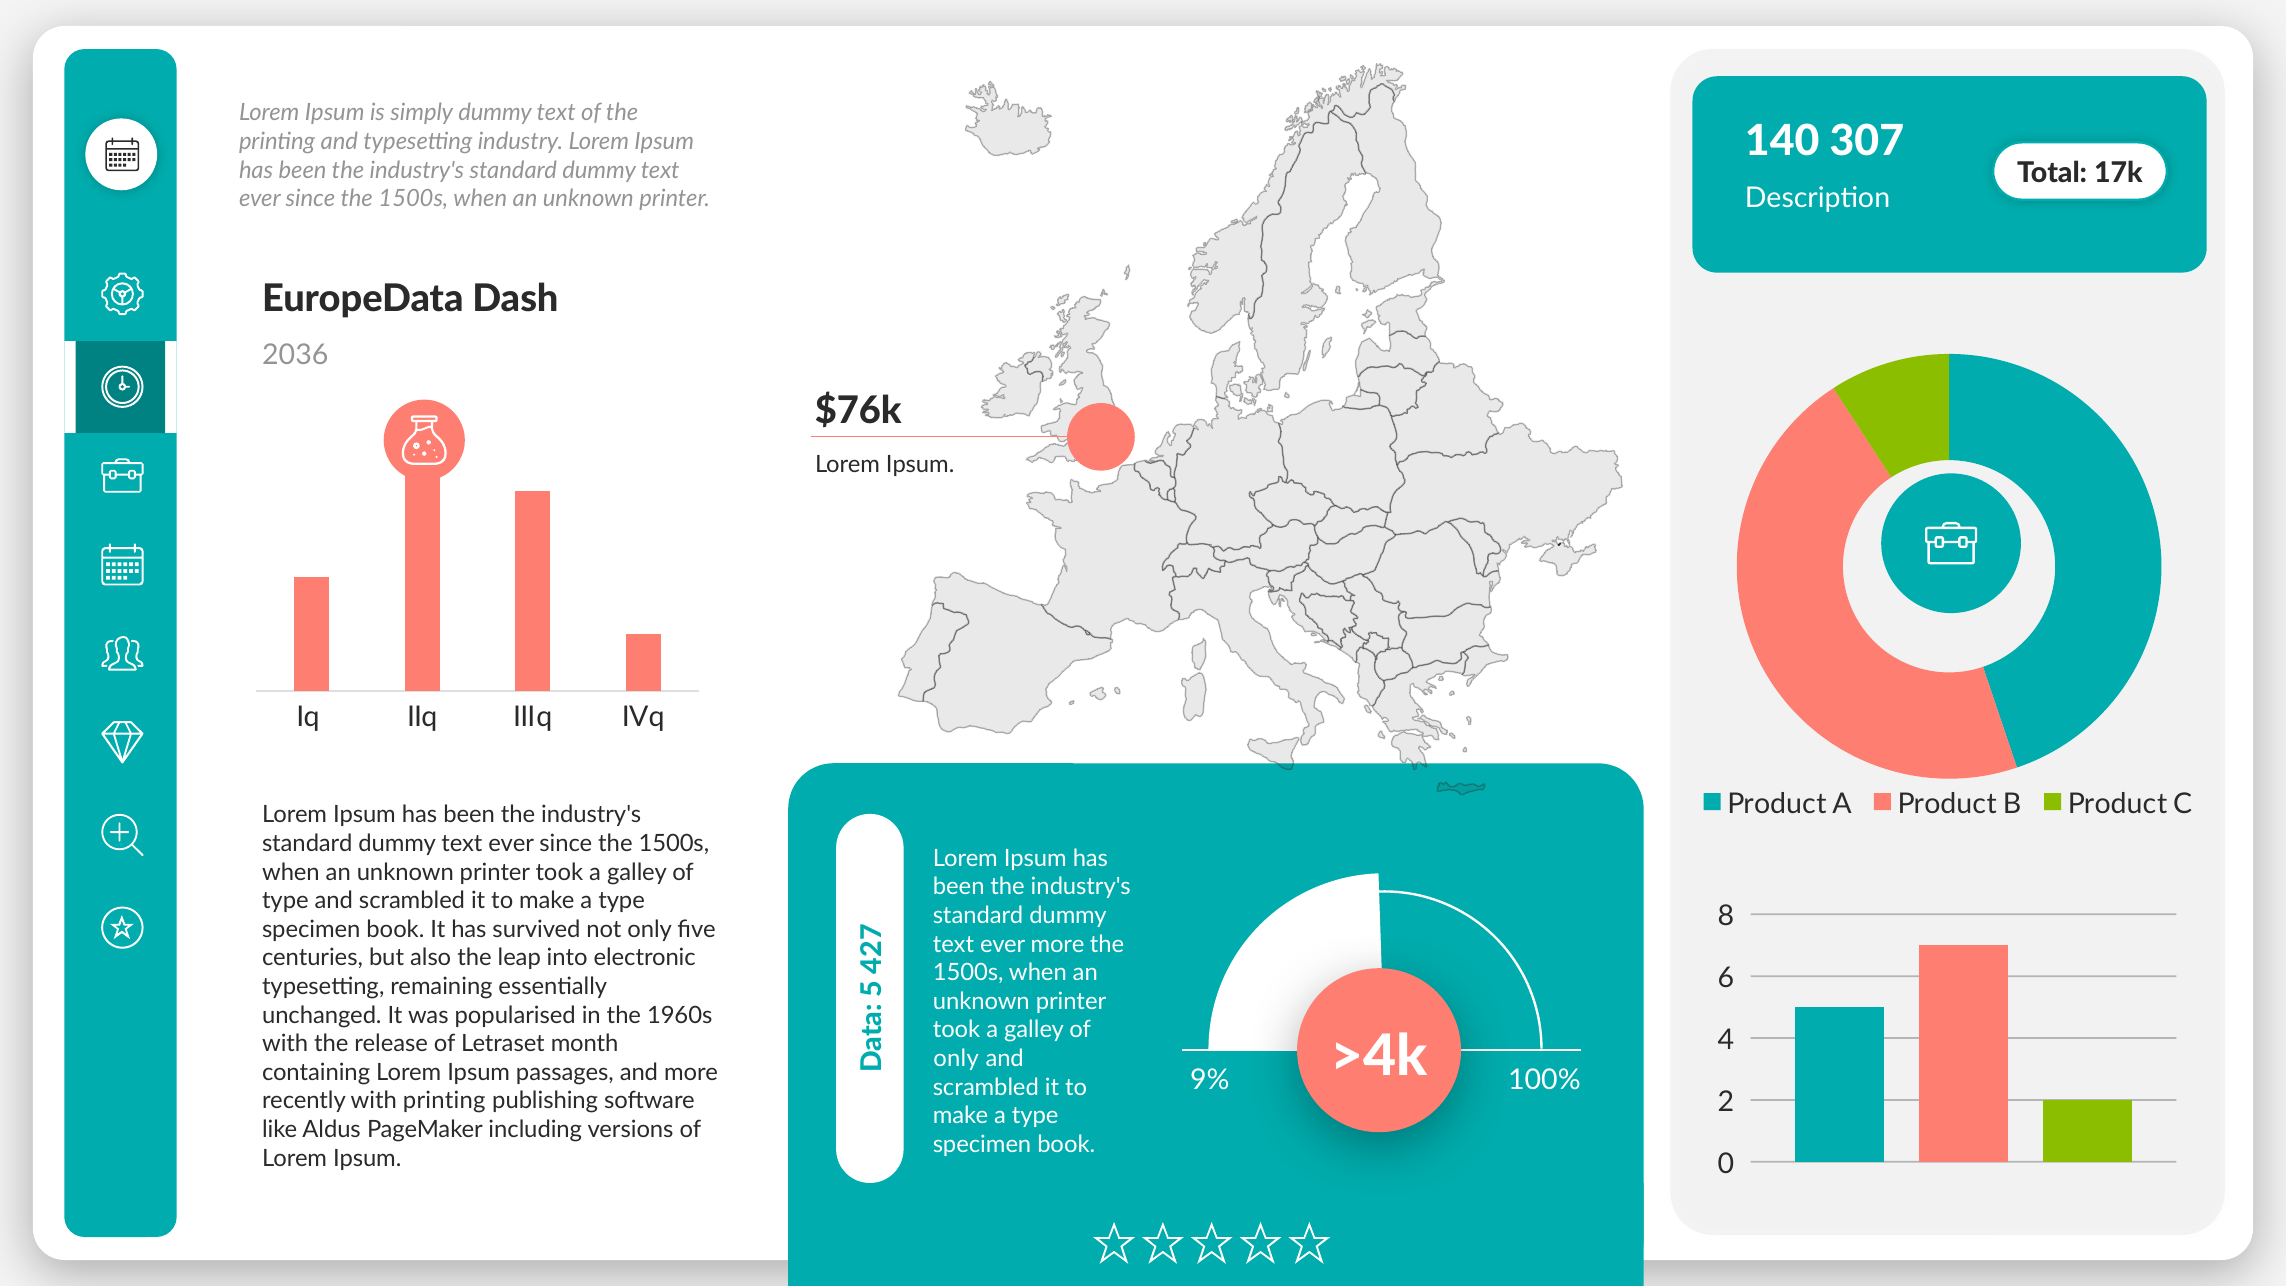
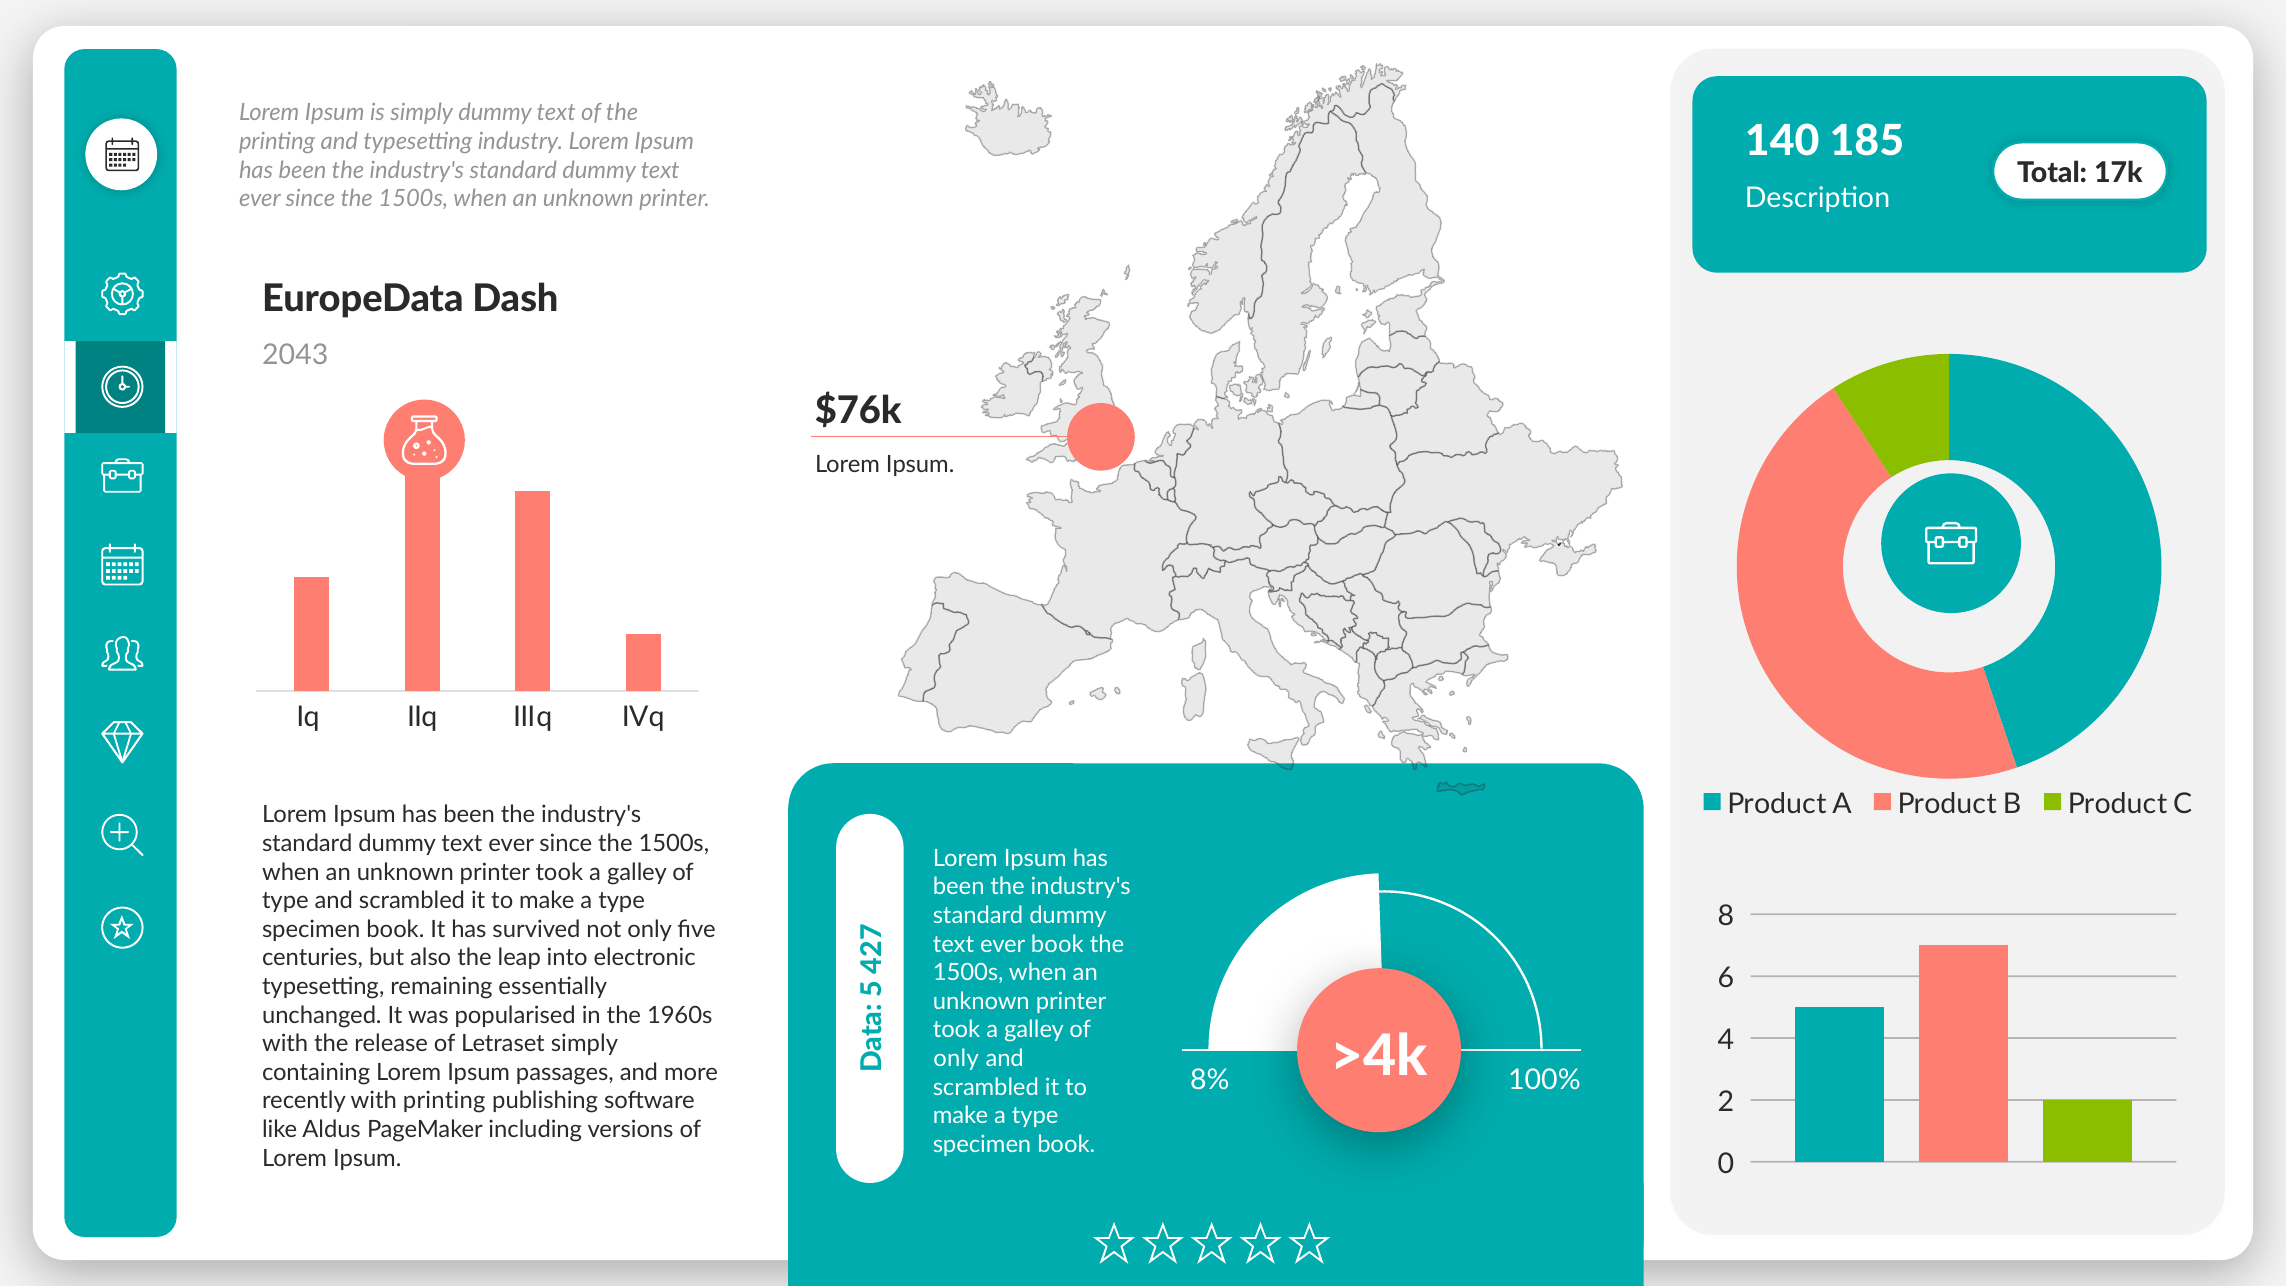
307: 307 -> 185 (1867, 141)
2036: 2036 -> 2043 (295, 355)
ever more: more -> book (1057, 944)
Letraset month: month -> simply (584, 1044)
9%: 9% -> 8% (1210, 1080)
